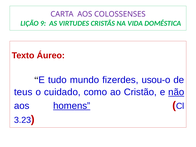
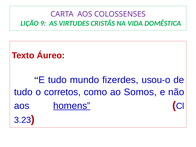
teus: teus -> tudo (23, 92)
cuidado: cuidado -> corretos (62, 92)
Cristão: Cristão -> Somos (140, 92)
não underline: present -> none (176, 92)
